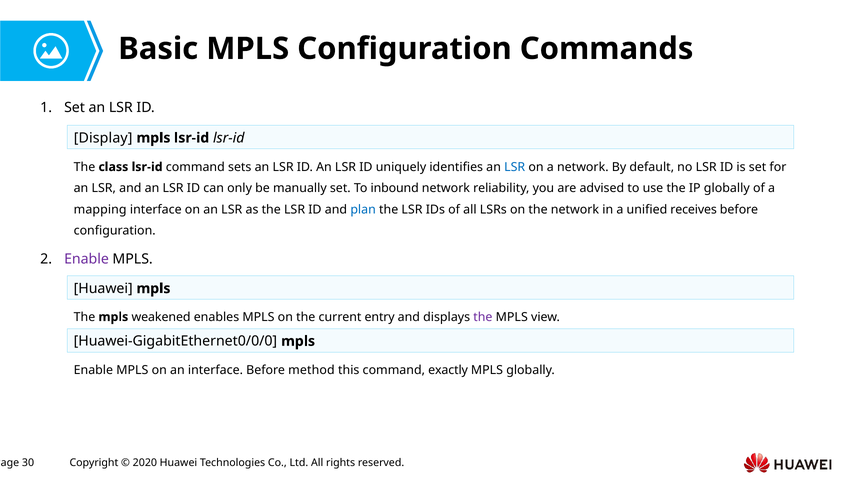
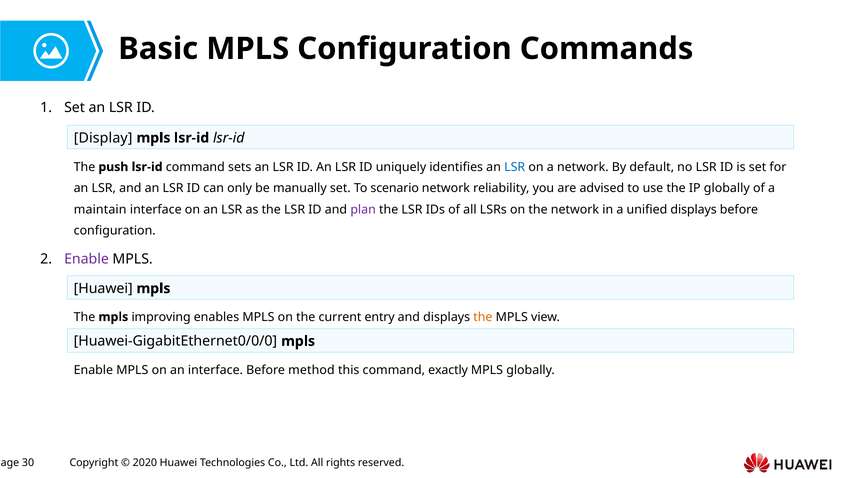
class: class -> push (113, 167)
inbound: inbound -> scenario (395, 188)
mapping: mapping -> maintain (100, 210)
plan colour: blue -> purple (363, 210)
unified receives: receives -> displays (694, 210)
weakened: weakened -> improving (161, 317)
the colour: purple -> orange (483, 317)
